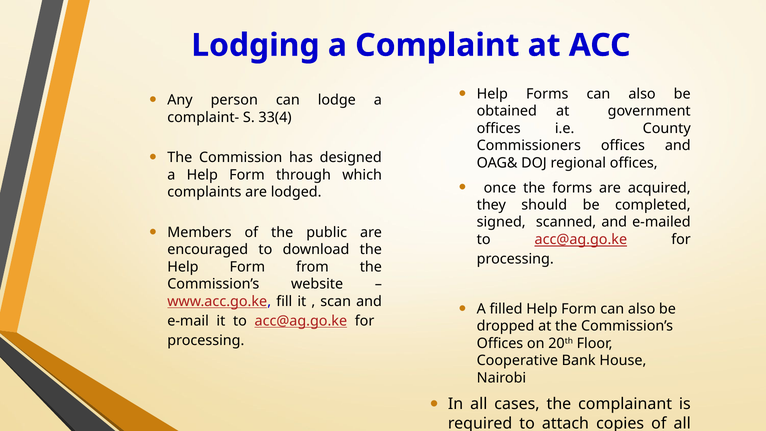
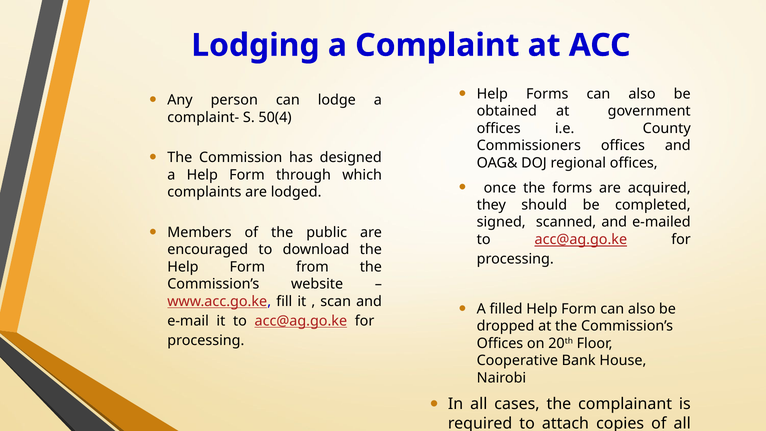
33(4: 33(4 -> 50(4 (275, 117)
